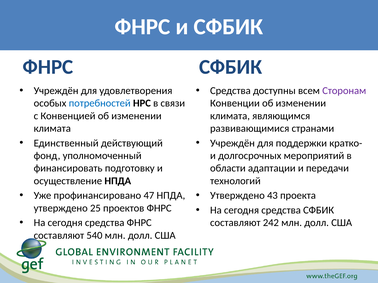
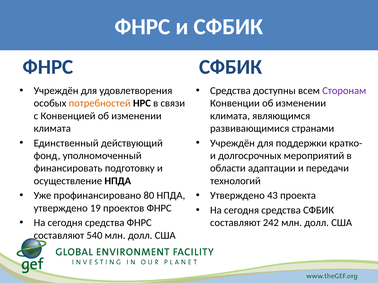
потребностей colour: blue -> orange (100, 103)
47: 47 -> 80 (149, 196)
25: 25 -> 19 (95, 208)
